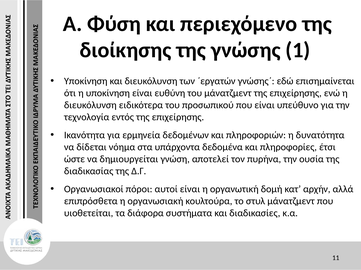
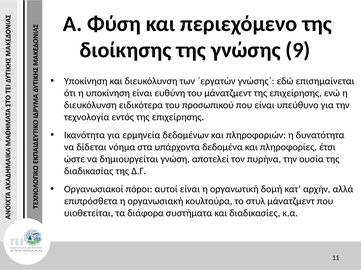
1: 1 -> 9 (298, 50)
